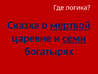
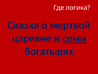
мертвой underline: present -> none (70, 25)
